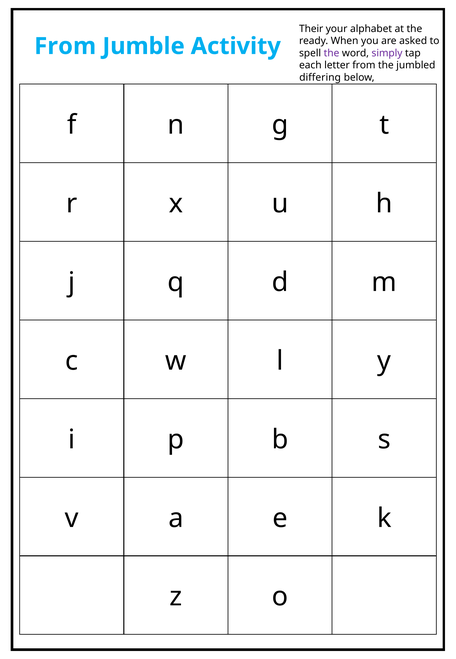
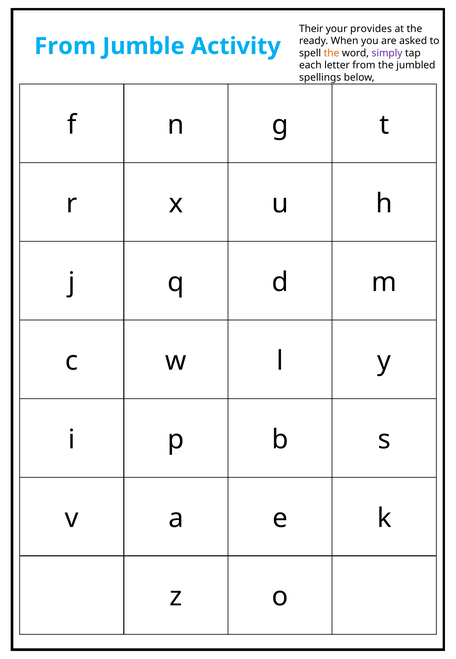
alphabet: alphabet -> provides (371, 29)
the colour: purple -> orange (332, 53)
differing: differing -> spellings (320, 77)
